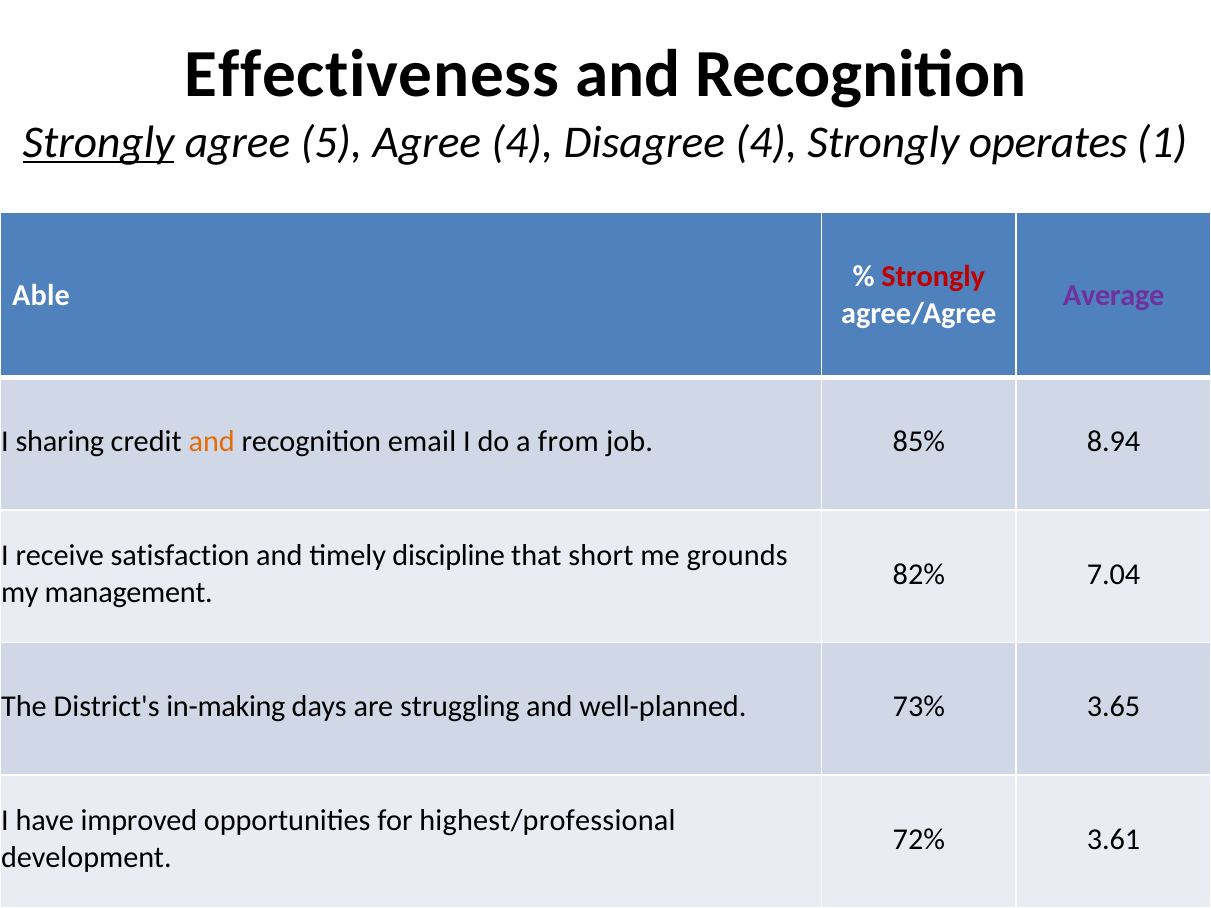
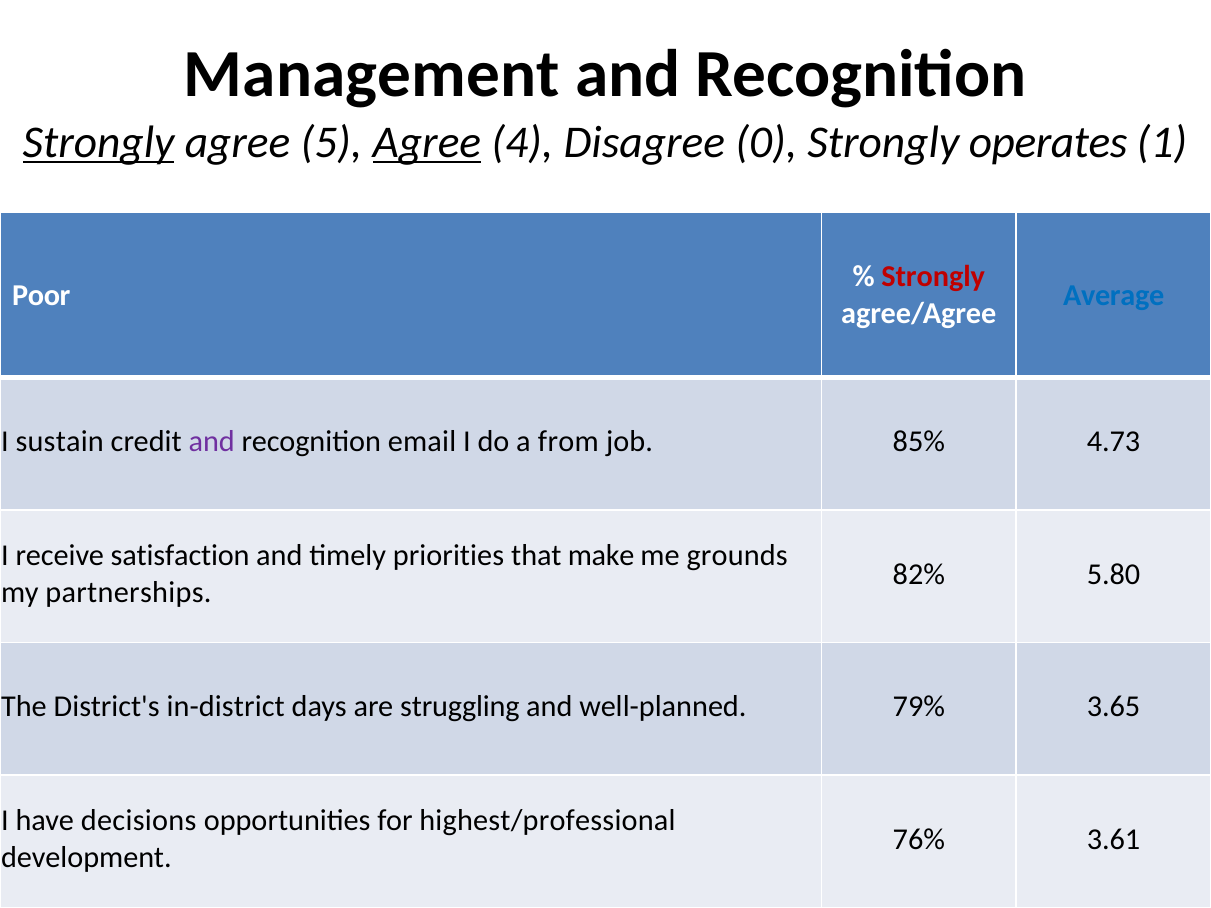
Effectiveness: Effectiveness -> Management (372, 74)
Agree underline: none -> present (427, 142)
Disagree 4: 4 -> 0 (766, 142)
Able: Able -> Poor (41, 295)
Average colour: purple -> blue (1114, 295)
sharing: sharing -> sustain (60, 442)
and colour: orange -> purple (212, 442)
8.94: 8.94 -> 4.73 (1114, 442)
discipline: discipline -> priorities (448, 556)
short: short -> make (601, 556)
7.04: 7.04 -> 5.80 (1114, 574)
management: management -> partnerships (128, 593)
in-making: in-making -> in-district (226, 707)
73%: 73% -> 79% (919, 707)
improved: improved -> decisions (139, 821)
72%: 72% -> 76% (919, 840)
